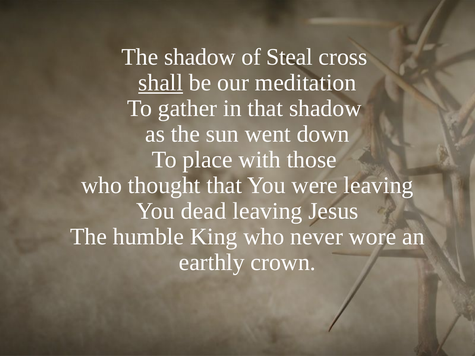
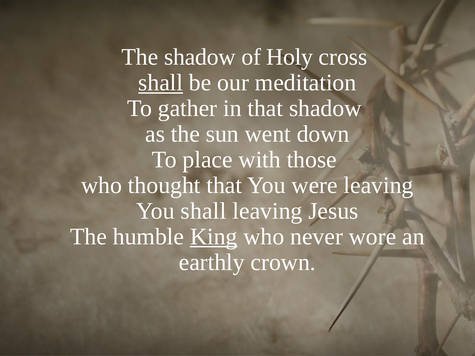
Steal: Steal -> Holy (290, 57)
You dead: dead -> shall (204, 211)
King underline: none -> present (214, 237)
